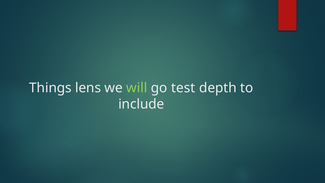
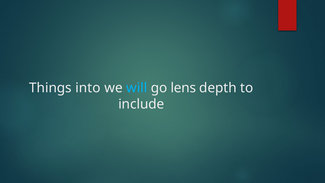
lens: lens -> into (88, 88)
will colour: light green -> light blue (137, 88)
test: test -> lens (183, 88)
